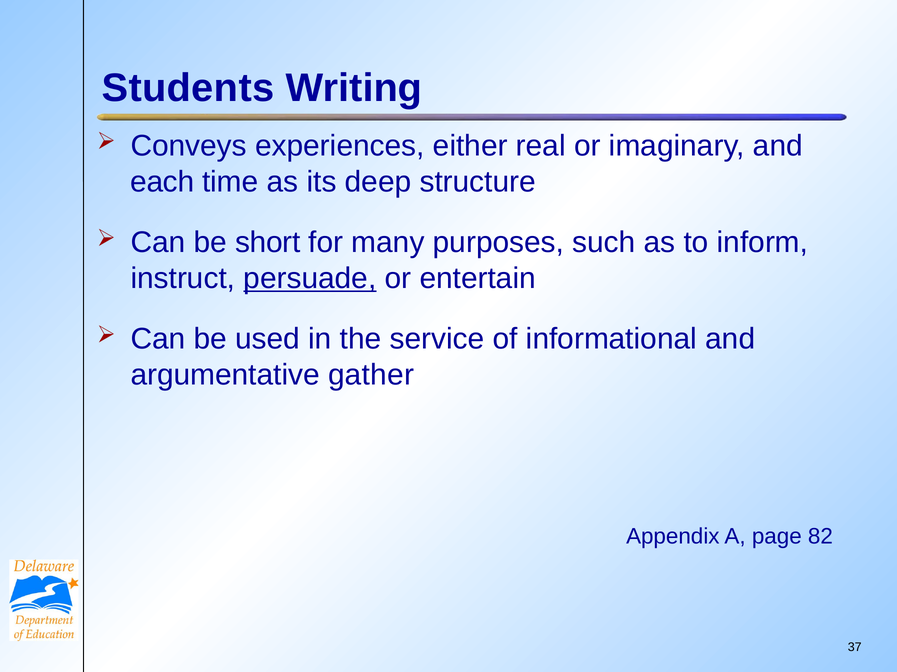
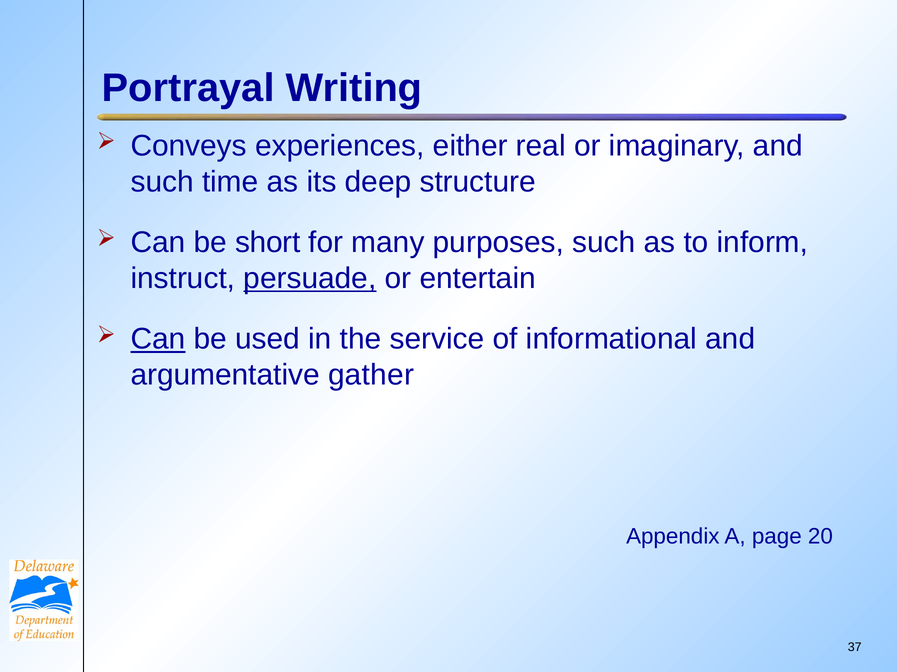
Students: Students -> Portrayal (188, 88)
each: each -> such (162, 182)
Can underline: none -> present (158, 339)
82: 82 -> 20 (820, 537)
